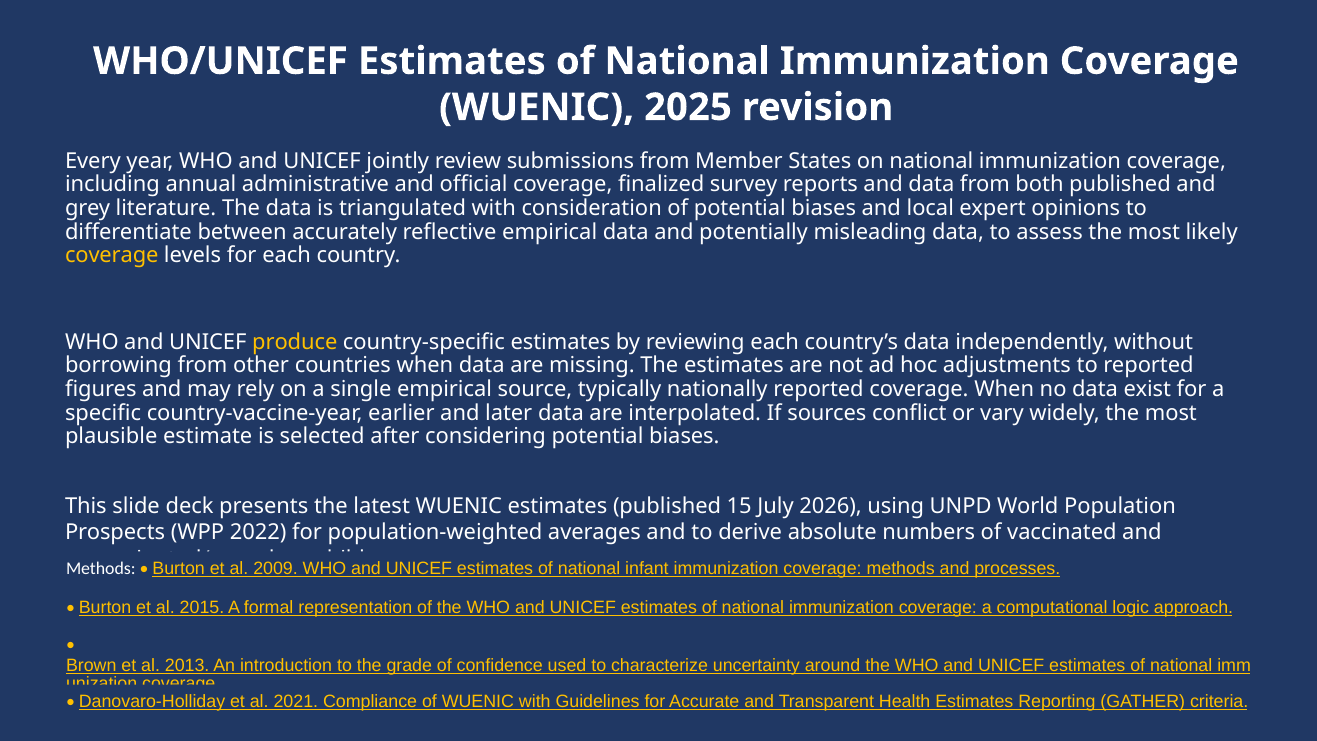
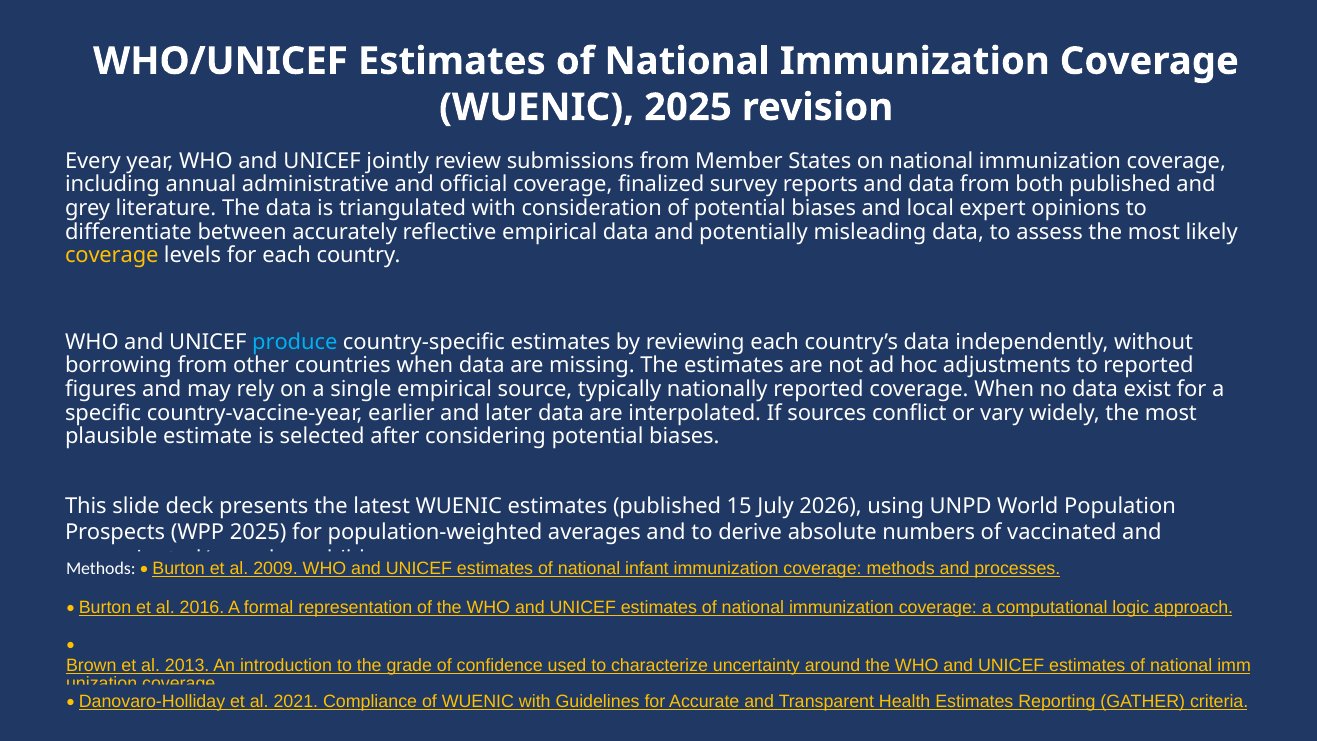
produce colour: yellow -> light blue (295, 342)
WPP 2022: 2022 -> 2025 (258, 533)
2015: 2015 -> 2016 (202, 607)
